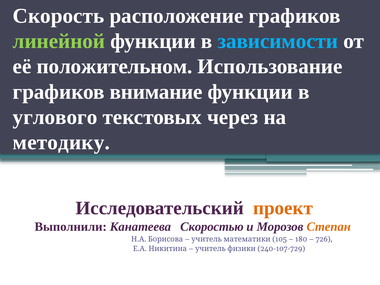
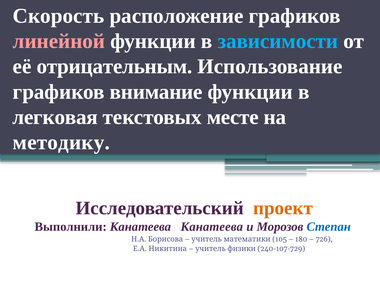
линейной colour: light green -> pink (59, 41)
положительном: положительном -> отрицательным (115, 66)
углового: углового -> легковая (55, 117)
через: через -> месте (233, 117)
Канатеева Скоростью: Скоростью -> Канатеева (212, 227)
Степан colour: orange -> blue (329, 227)
